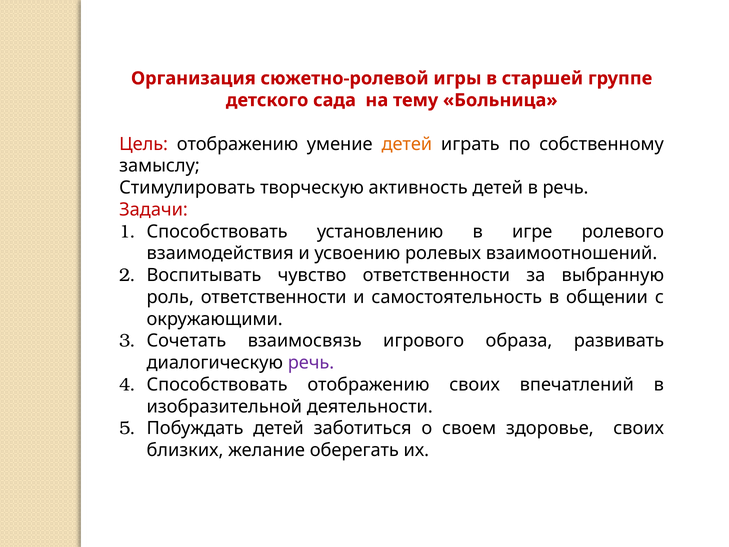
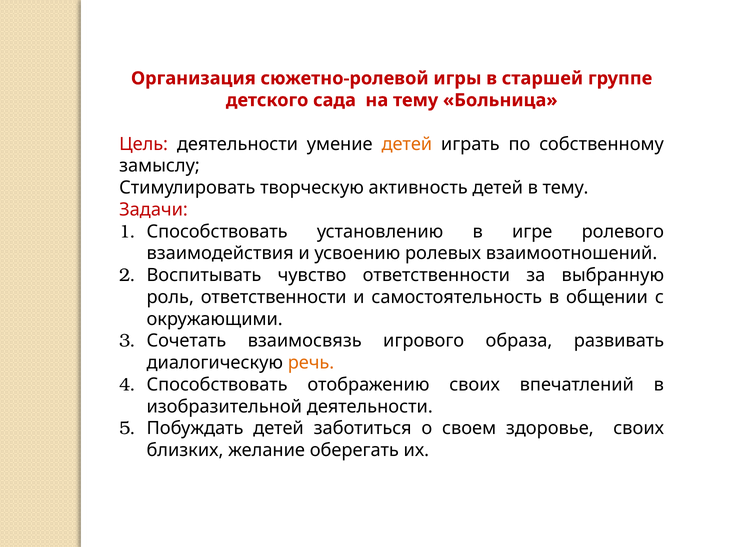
Цель отображению: отображению -> деятельности (237, 144)
в речь: речь -> тему (566, 188)
речь colour: purple -> orange (311, 363)
